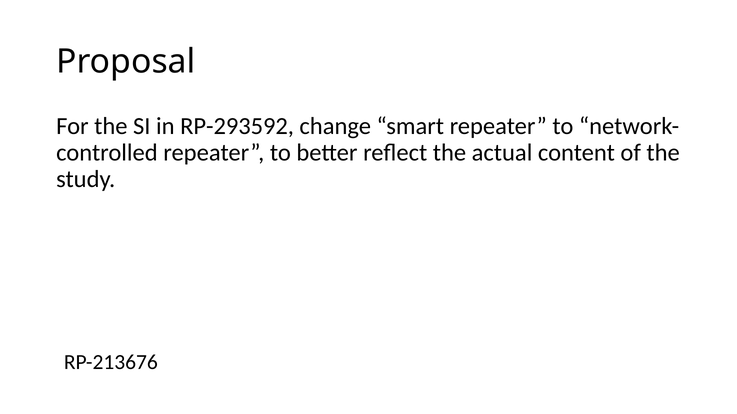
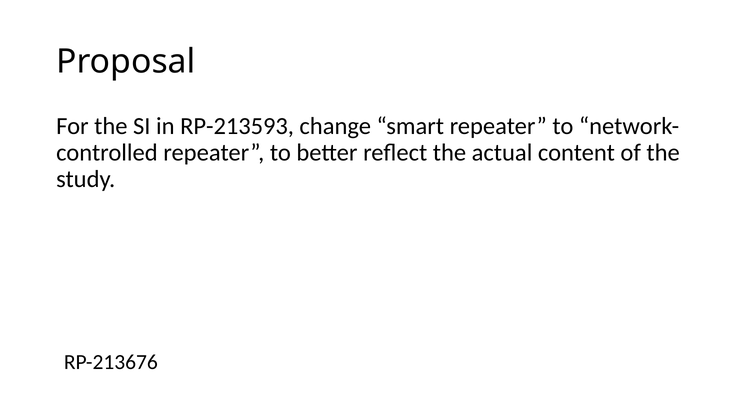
RP-293592: RP-293592 -> RP-213593 (237, 126)
